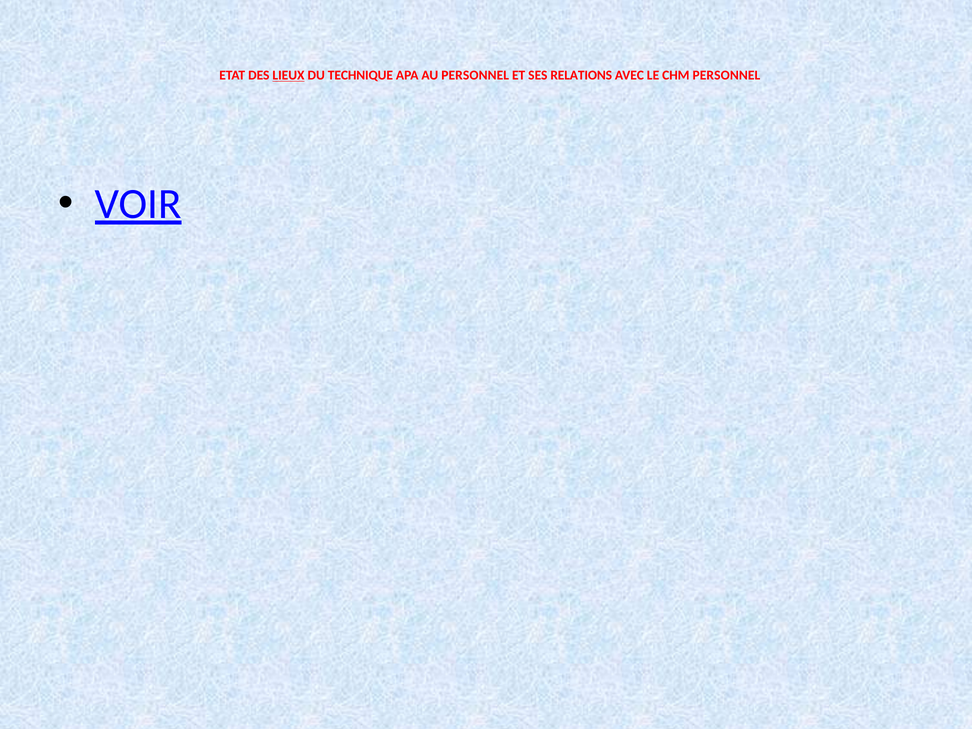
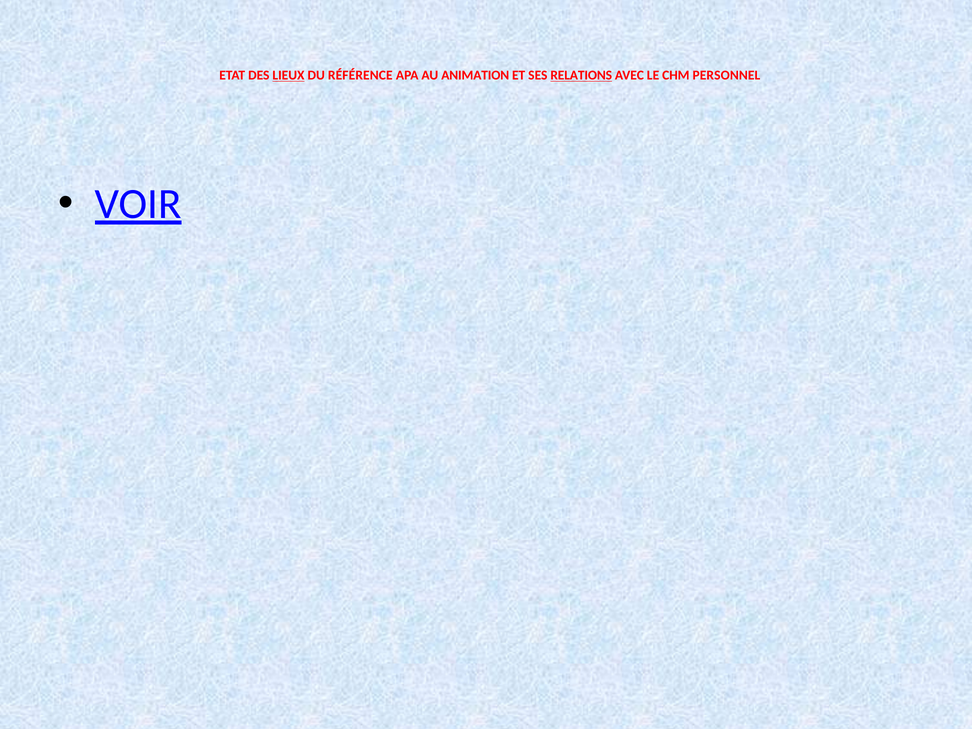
TECHNIQUE: TECHNIQUE -> RÉFÉRENCE (360, 76)
AU PERSONNEL: PERSONNEL -> ANIMATION (475, 76)
RELATIONS underline: none -> present (581, 76)
